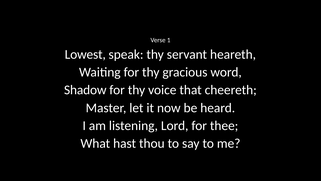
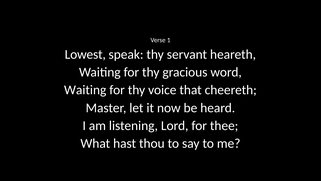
Shadow: Shadow -> Waiting (85, 90)
